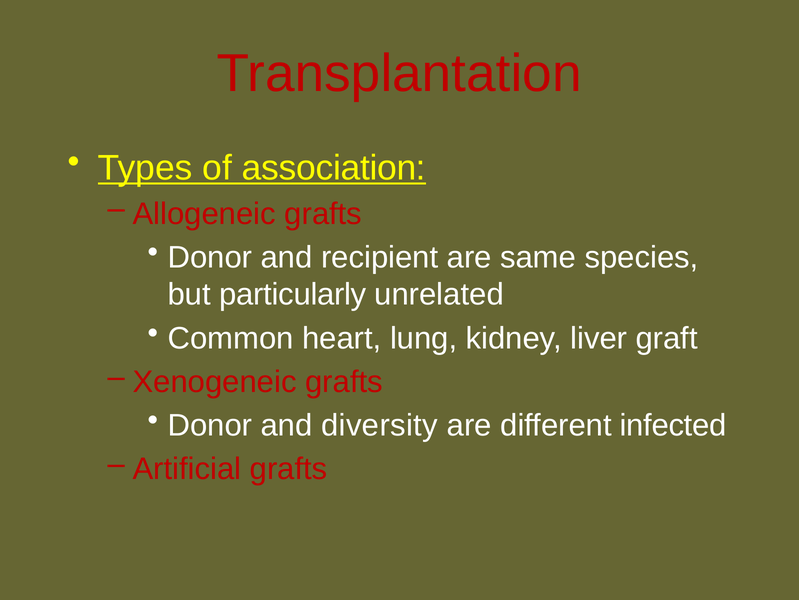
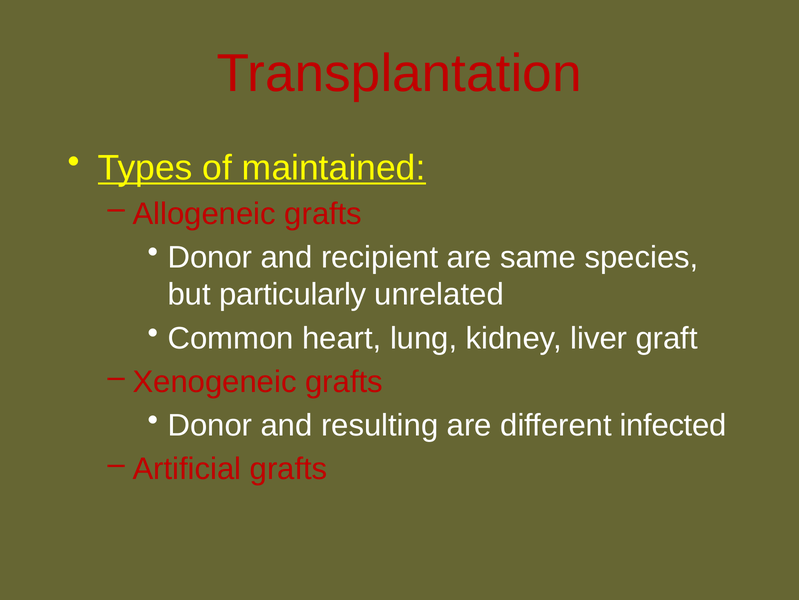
association: association -> maintained (334, 168)
diversity: diversity -> resulting (380, 425)
